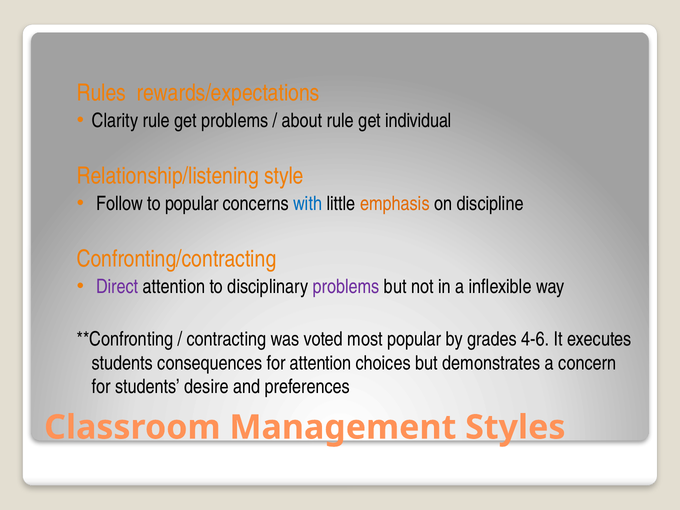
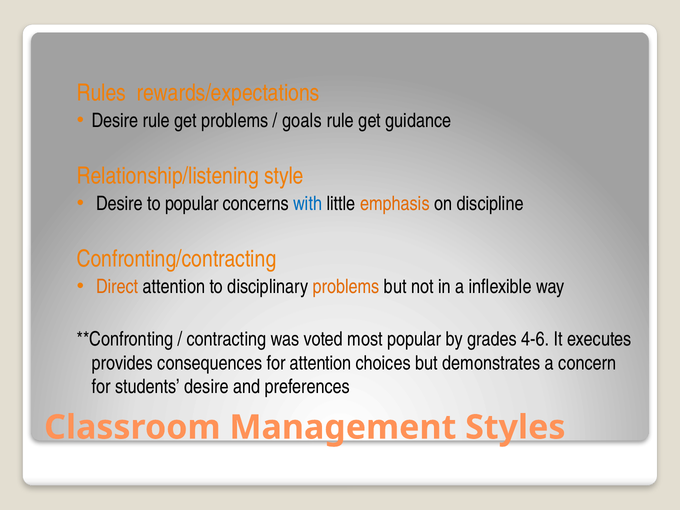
Clarity: Clarity -> Desire (115, 121)
about: about -> goals (302, 121)
individual: individual -> guidance (418, 121)
Follow: Follow -> Desire (119, 204)
Direct colour: purple -> orange (117, 287)
problems colour: purple -> orange (346, 287)
students: students -> provides (122, 363)
